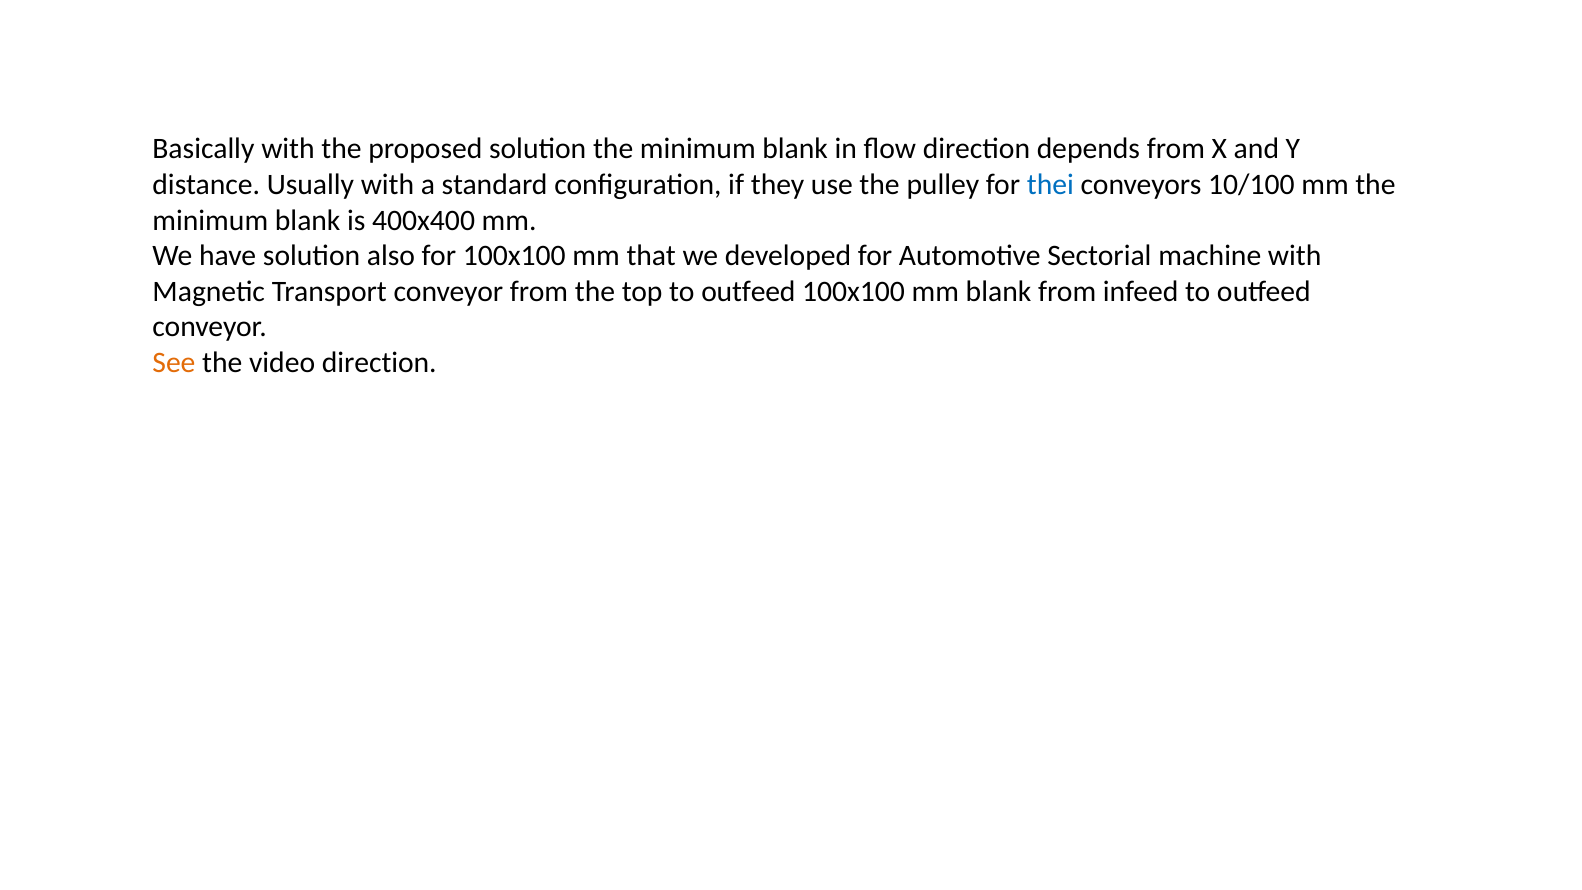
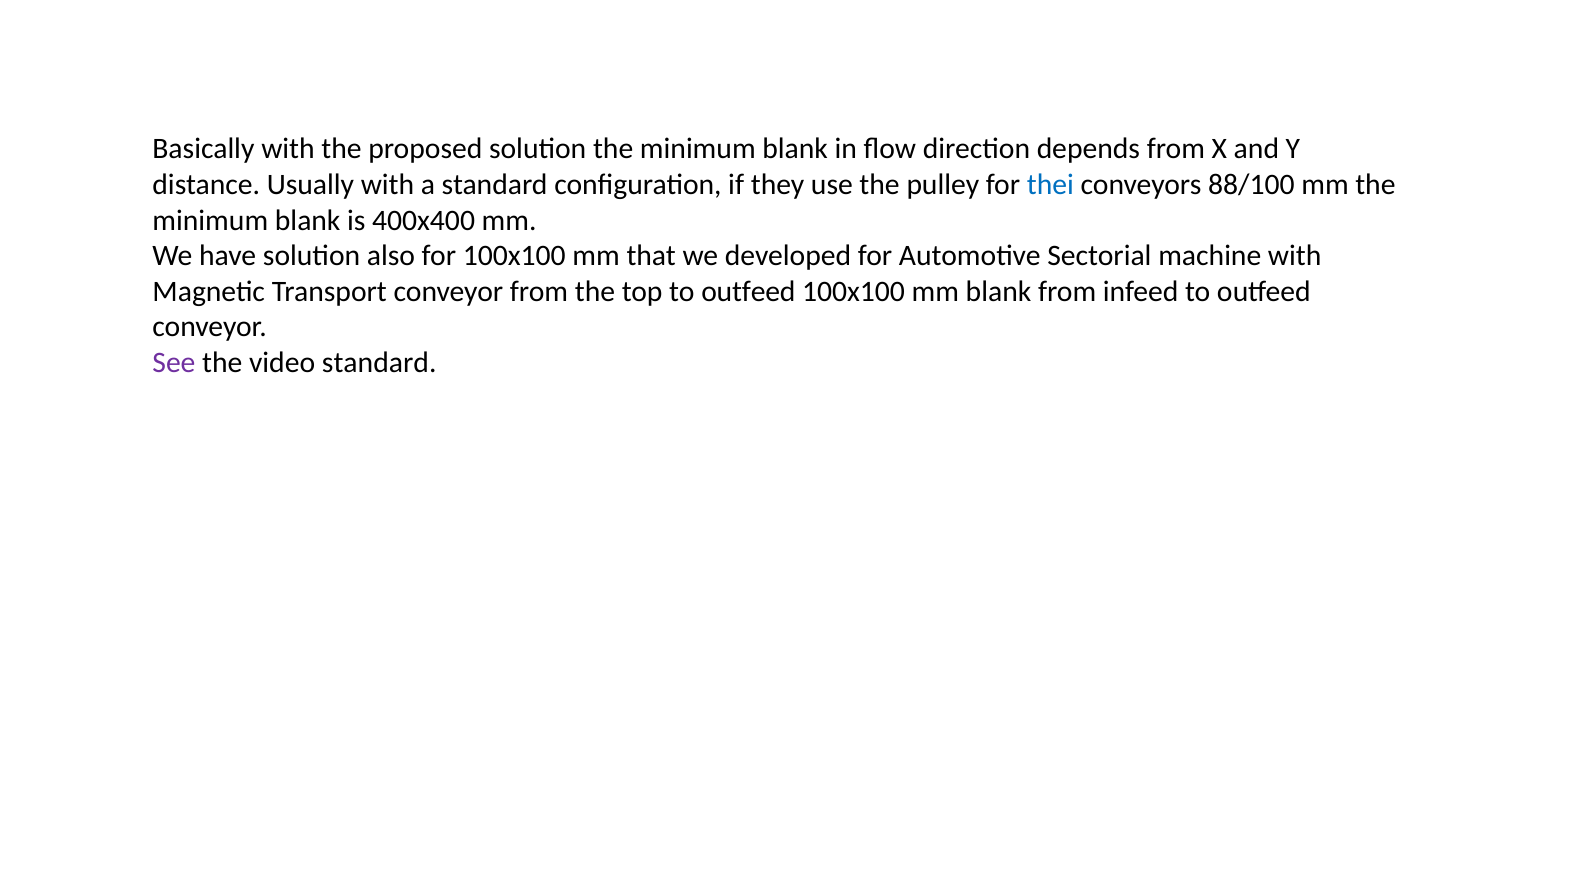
10/100: 10/100 -> 88/100 (1251, 185)
See colour: orange -> purple (174, 363)
video direction: direction -> standard (379, 363)
